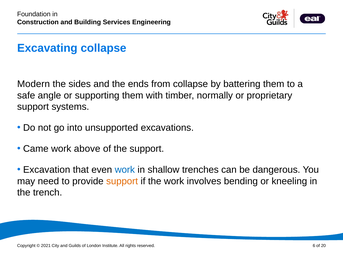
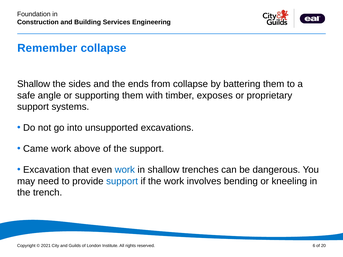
Excavating: Excavating -> Remember (47, 48)
Modern: Modern -> Shallow (34, 84)
normally: normally -> exposes (215, 96)
support colour: orange -> blue (122, 181)
